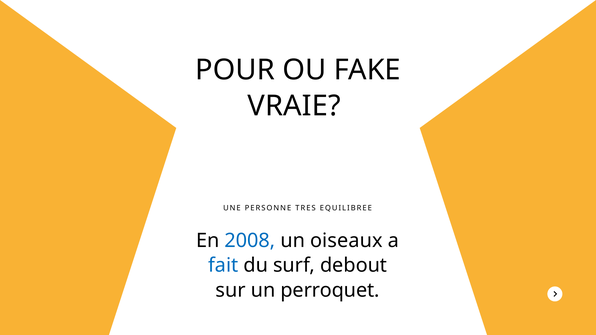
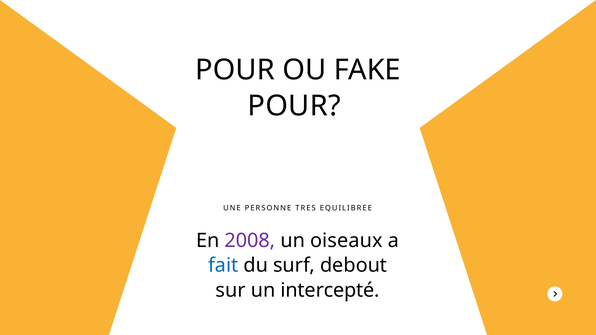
VRAIE: VRAIE -> POUR (294, 106)
2008 colour: blue -> purple (250, 241)
perroquet: perroquet -> intercepté (330, 290)
